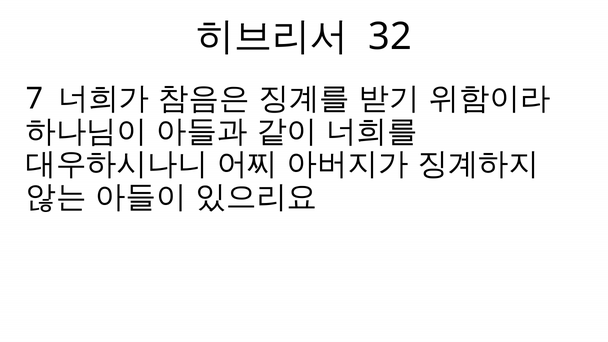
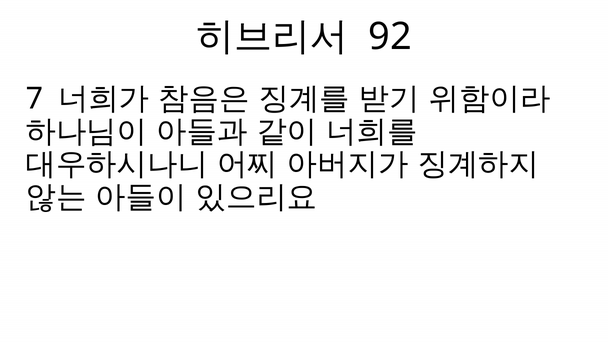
32: 32 -> 92 (390, 37)
